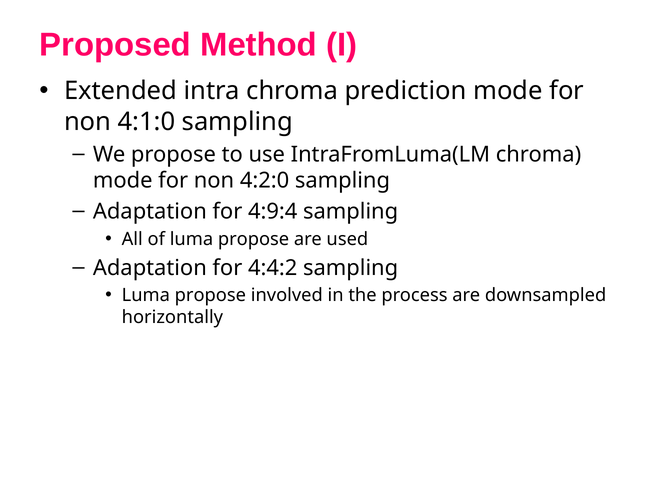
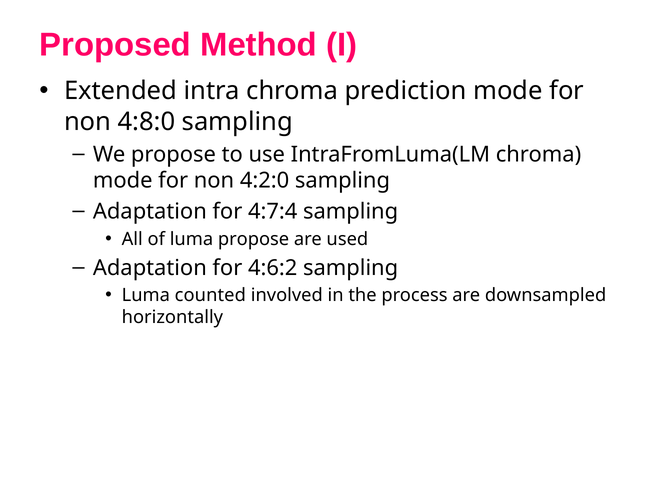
4:1:0: 4:1:0 -> 4:8:0 (147, 122)
4:9:4: 4:9:4 -> 4:7:4 (273, 211)
4:4:2: 4:4:2 -> 4:6:2 (273, 268)
propose: propose -> counted (210, 295)
